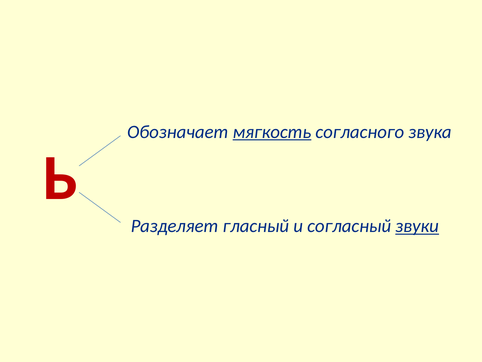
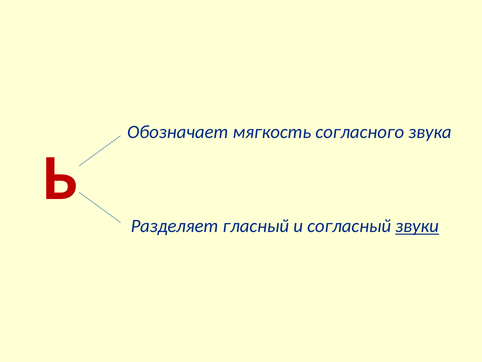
мягкость underline: present -> none (272, 132)
